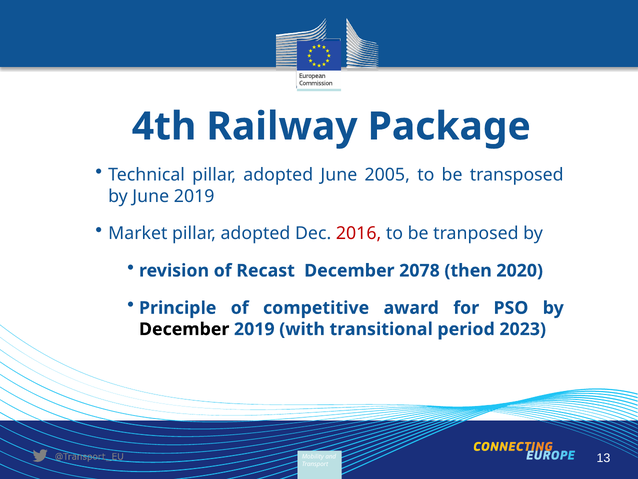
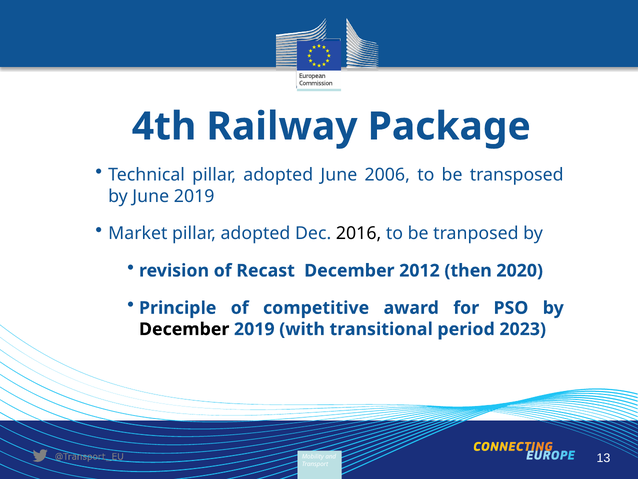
2005: 2005 -> 2006 (387, 175)
2016 colour: red -> black (359, 233)
2078: 2078 -> 2012 (419, 270)
